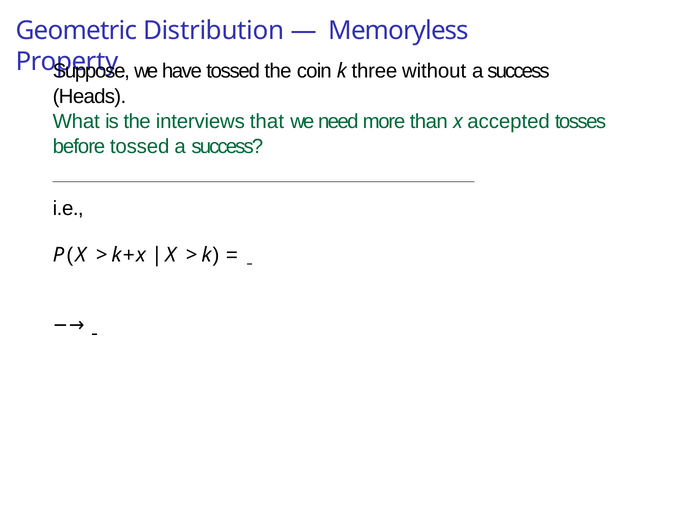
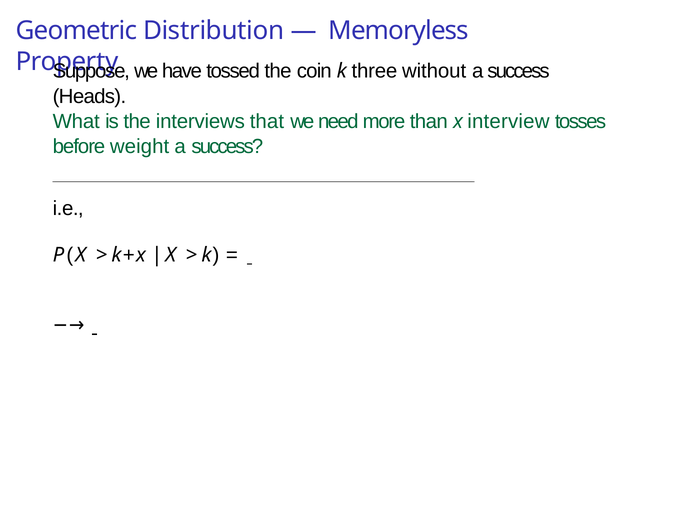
accepted: accepted -> interview (508, 121)
before tossed: tossed -> weight (140, 146)
